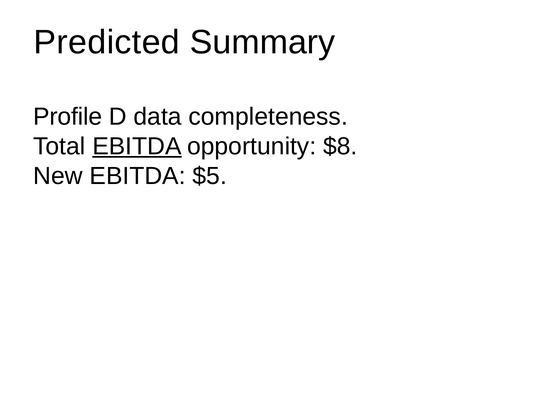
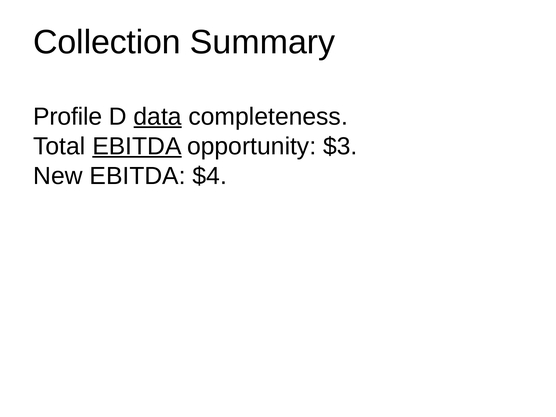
Predicted: Predicted -> Collection (107, 42)
data underline: none -> present (158, 117)
$8: $8 -> $3 (340, 146)
$5: $5 -> $4 (210, 176)
